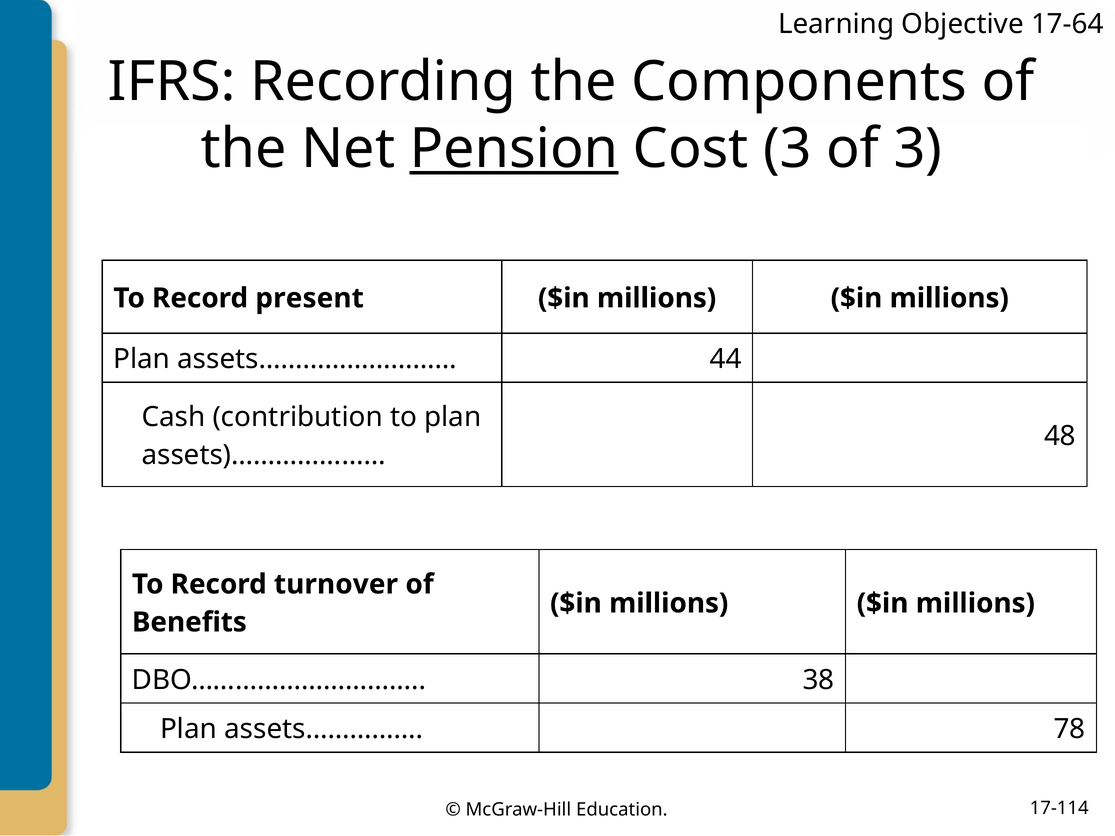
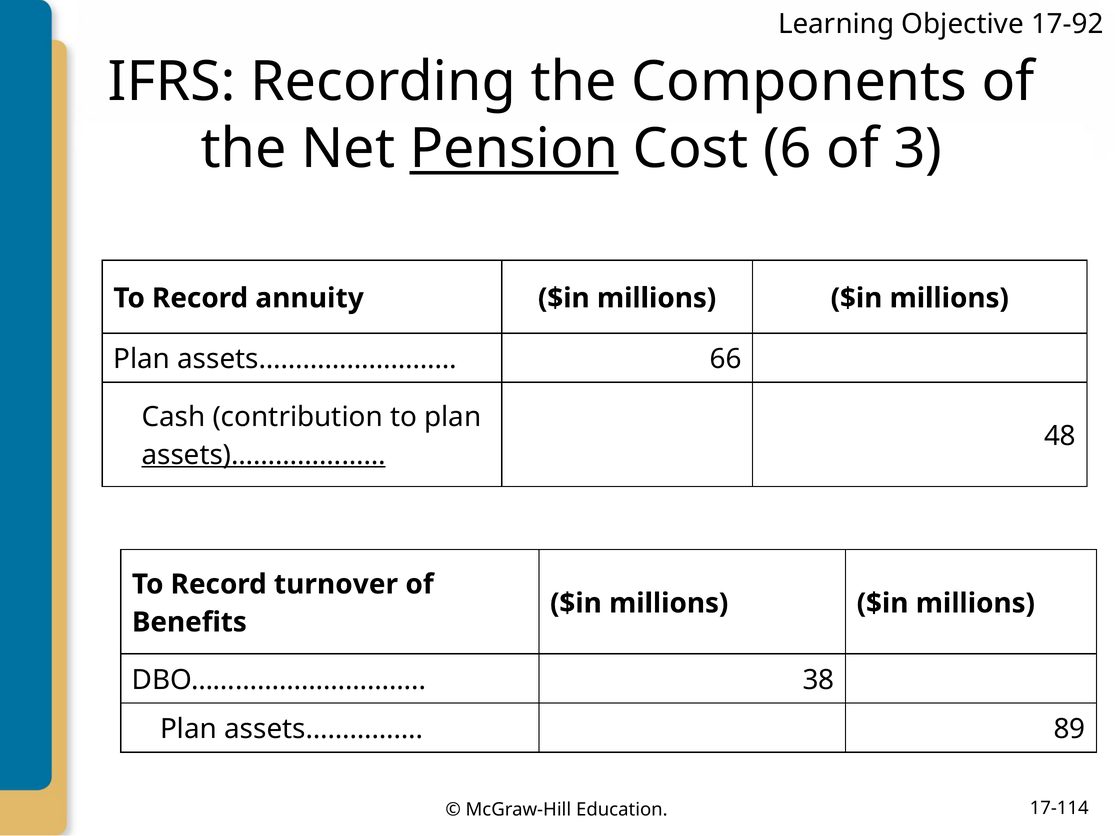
17-64: 17-64 -> 17-92 (1067, 24)
Cost 3: 3 -> 6 (788, 149)
present: present -> annuity (310, 298)
44: 44 -> 66 (726, 359)
assets)………………… underline: none -> present (264, 455)
78: 78 -> 89 (1069, 729)
